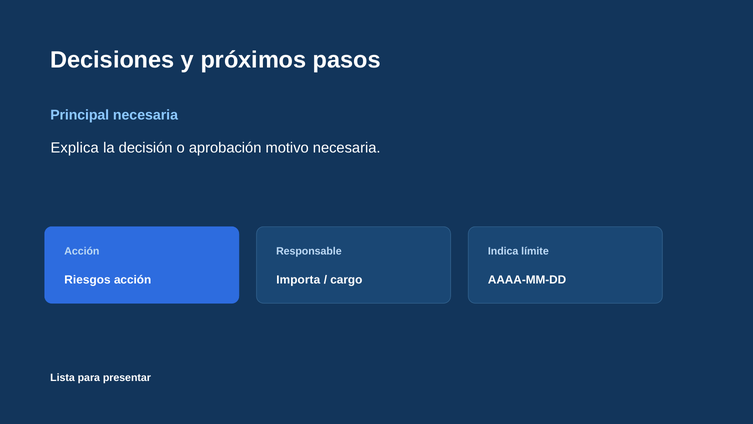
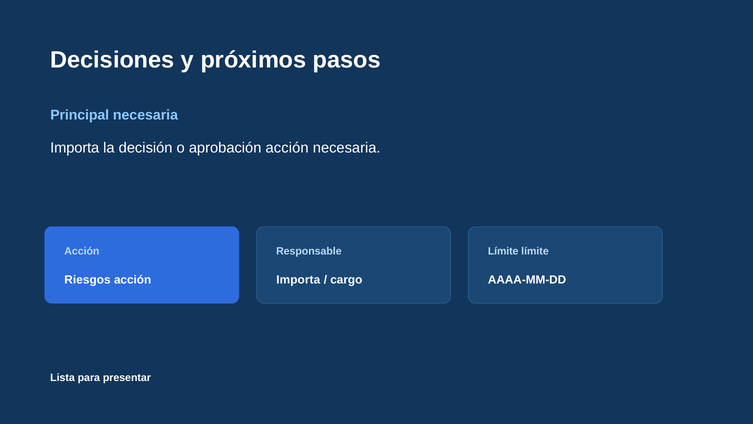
Explica: Explica -> Importa (75, 148)
aprobación motivo: motivo -> acción (287, 148)
Indica: Indica -> Límite (503, 251)
